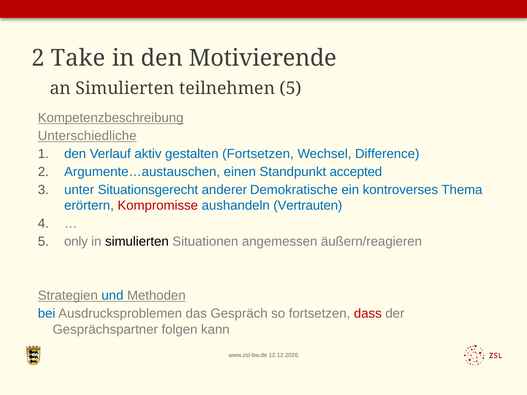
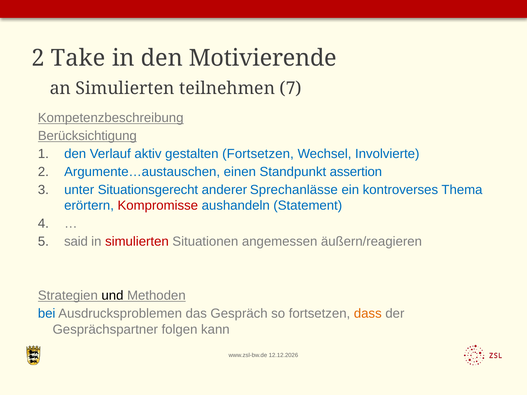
teilnehmen 5: 5 -> 7 (291, 88)
Unterschiedliche: Unterschiedliche -> Berücksichtigung (87, 136)
Difference: Difference -> Involvierte (387, 154)
accepted: accepted -> assertion (356, 172)
Demokratische: Demokratische -> Sprechanlässe (294, 190)
Vertrauten: Vertrauten -> Statement (308, 206)
only: only -> said (76, 242)
simulierten colour: black -> red (137, 242)
und colour: blue -> black (112, 296)
dass colour: red -> orange (368, 314)
